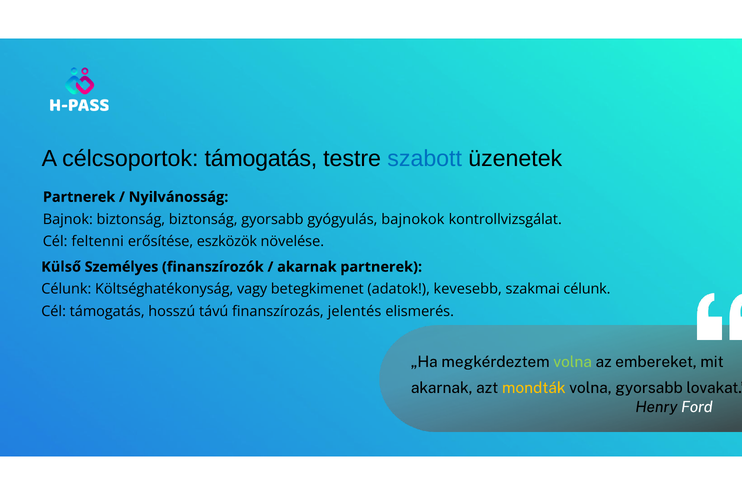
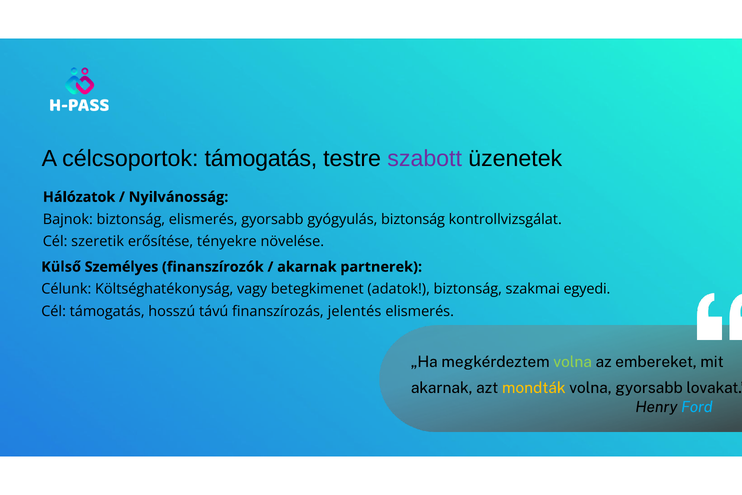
szabott colour: blue -> purple (425, 159)
Partnerek: Partnerek -> Hálózatok (79, 197)
biztonság biztonság: biztonság -> elismerés (203, 219)
gyógyulás bajnokok: bajnokok -> biztonság (413, 219)
feltenni: feltenni -> szeretik (98, 241)
eszközök: eszközök -> tényekre (227, 241)
adatok kevesebb: kevesebb -> biztonság (468, 289)
szakmai célunk: célunk -> egyedi (587, 289)
Ford colour: white -> light blue (697, 407)
